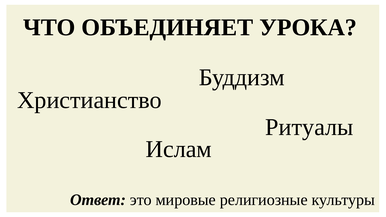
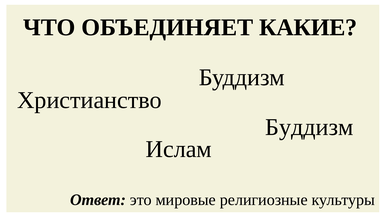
УРОКА: УРОКА -> КАКИЕ (308, 28)
Ритуалы: Ритуалы -> Буддизм (309, 127)
